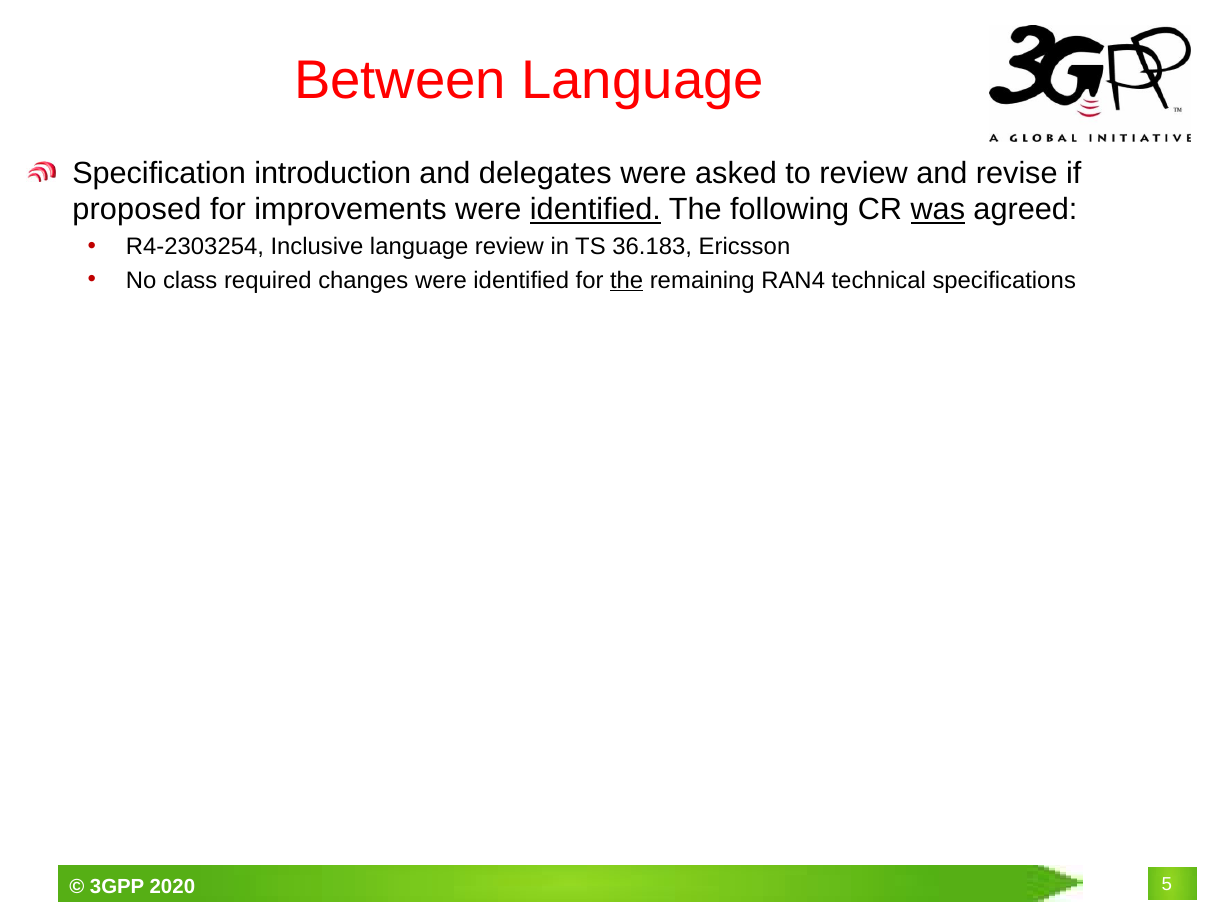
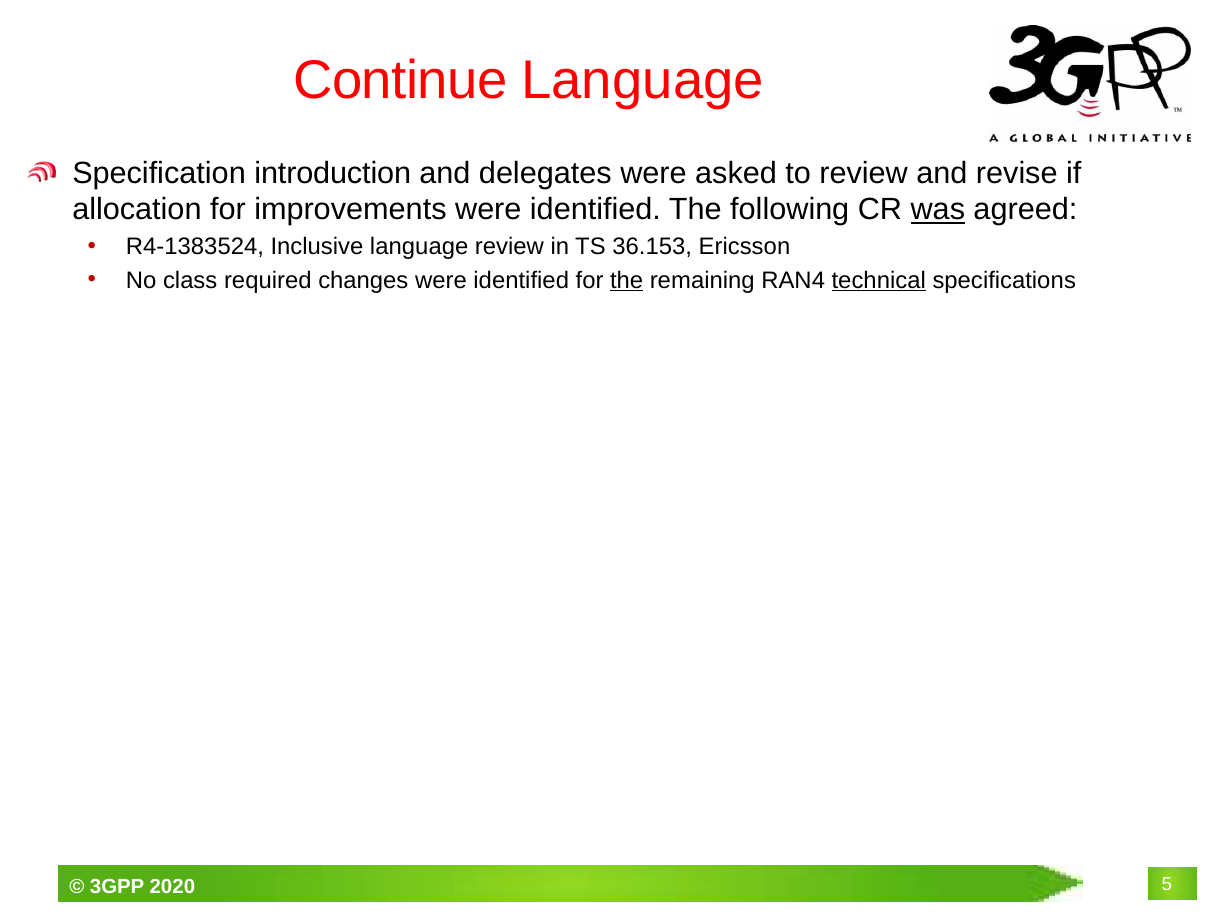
Between: Between -> Continue (401, 80)
proposed: proposed -> allocation (137, 210)
identified underline: present -> none (595, 210)
R4-2303254: R4-2303254 -> R4-1383524 (195, 247)
36.183: 36.183 -> 36.153 (652, 247)
technical underline: none -> present (879, 280)
